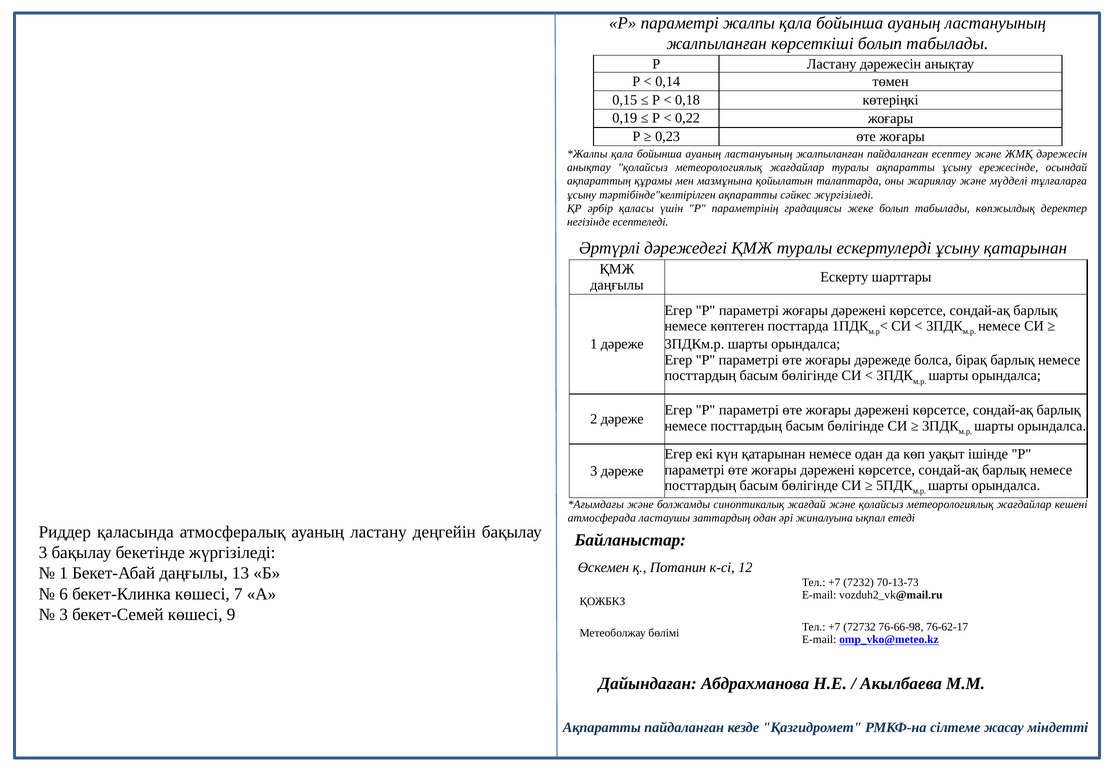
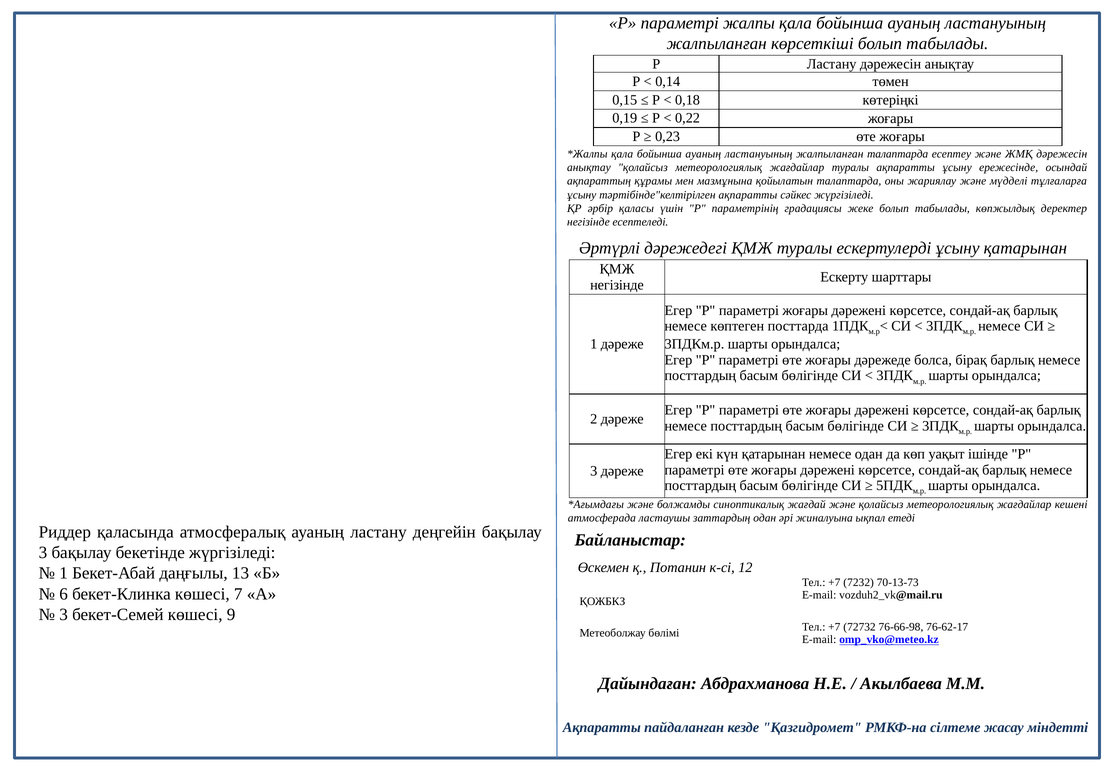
жалпыланған пайдаланған: пайдаланған -> талаптарда (898, 154)
даңғылы: даңғылы -> негізінде (617, 285)
